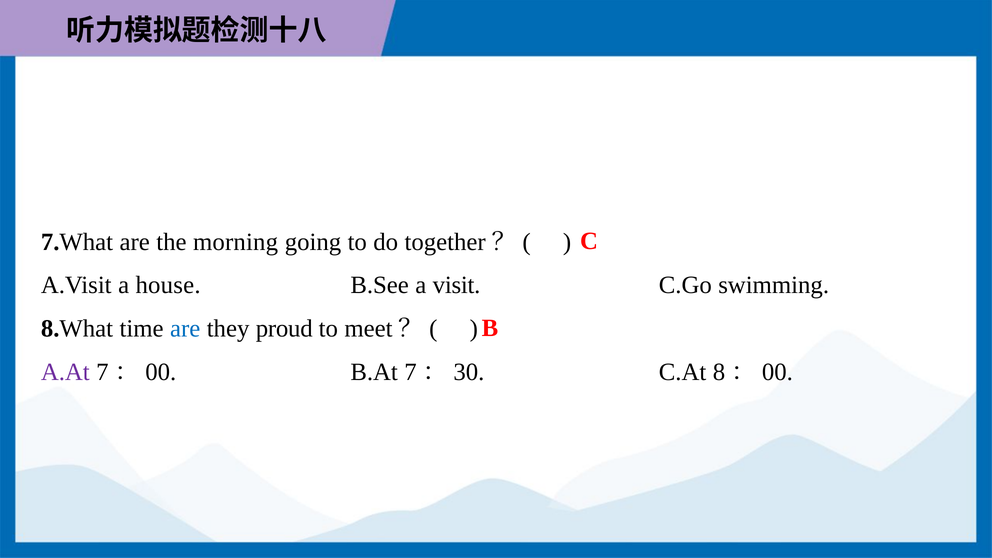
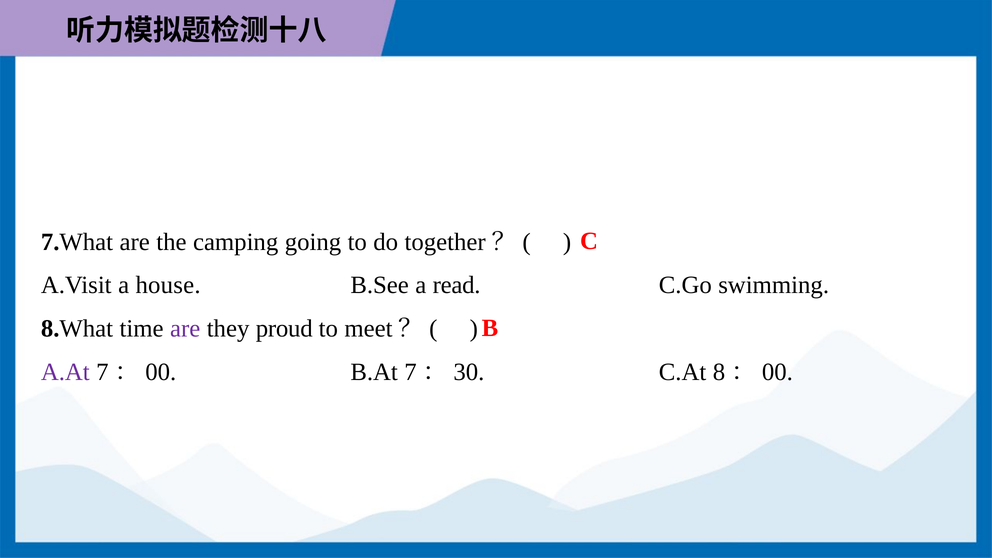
morning: morning -> camping (236, 242)
visit: visit -> read (457, 285)
are colour: blue -> purple (185, 329)
